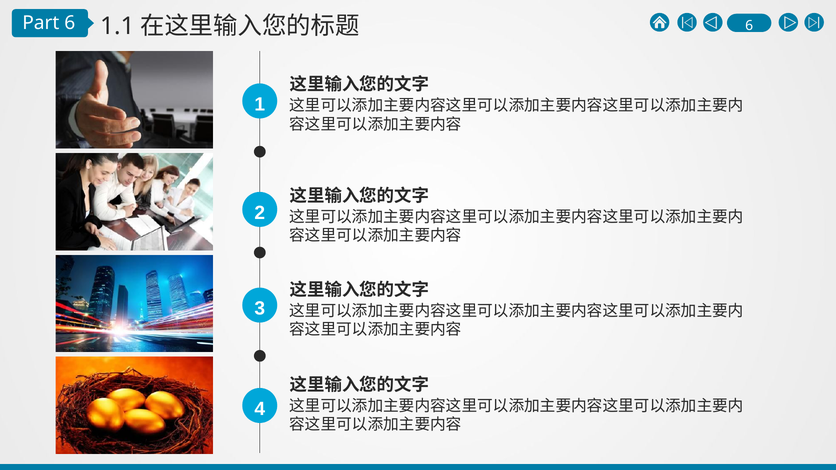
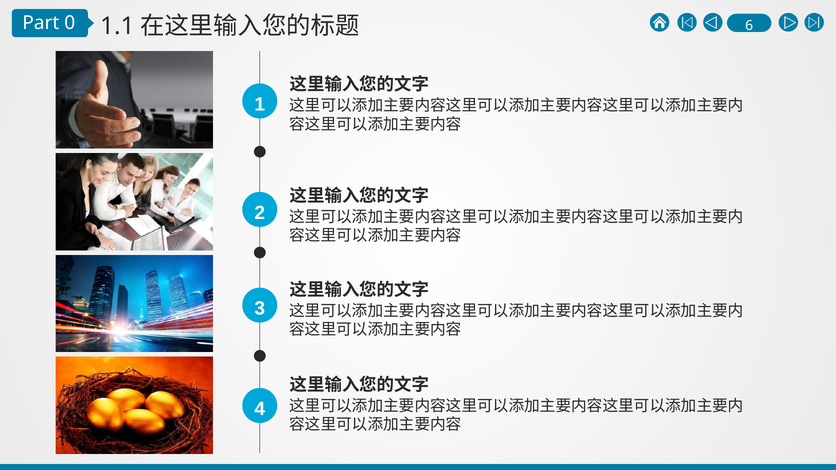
Part 6: 6 -> 0 (70, 23)
